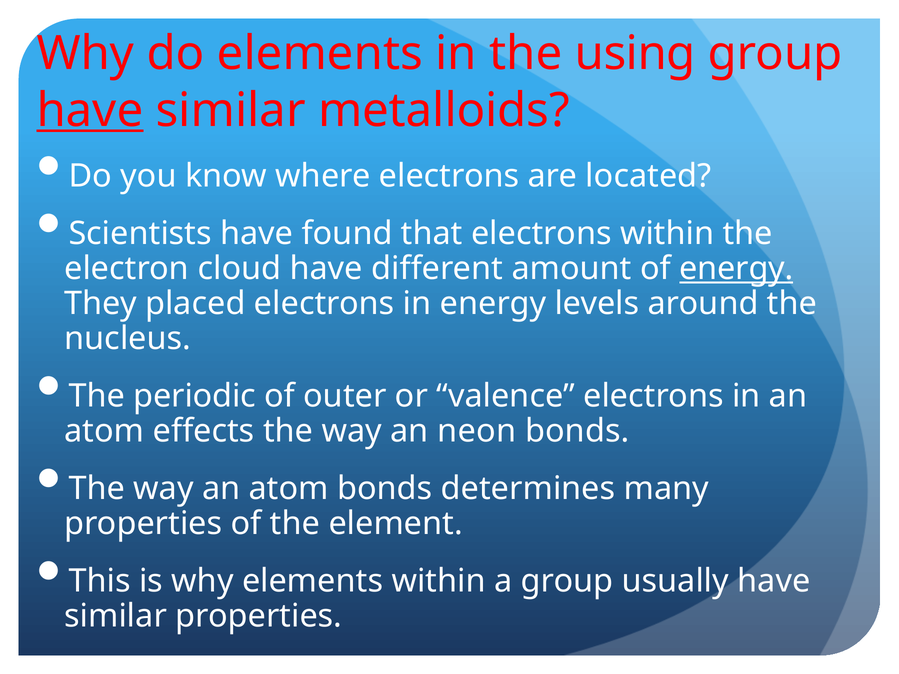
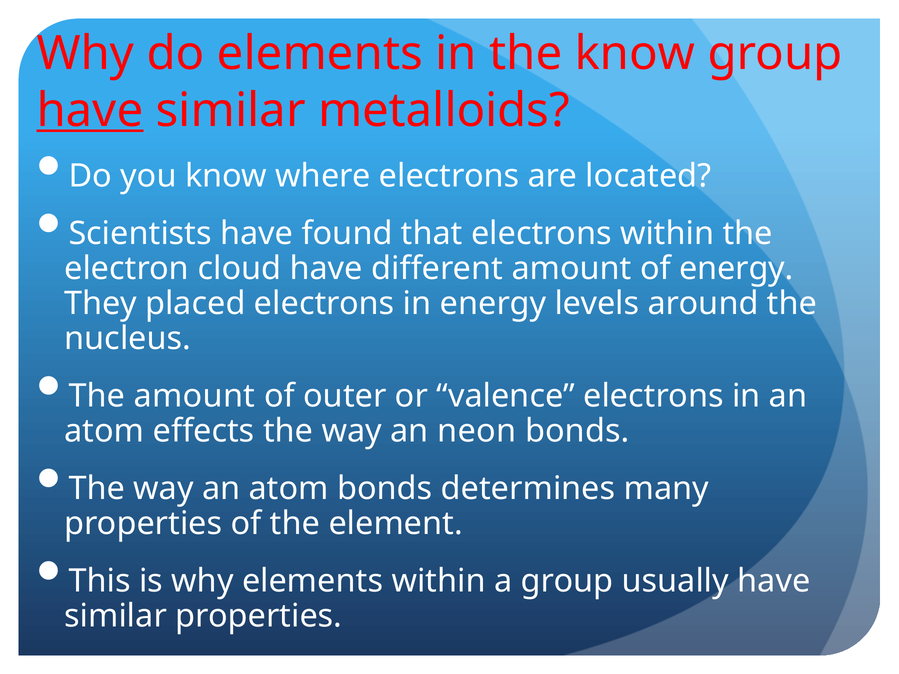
the using: using -> know (635, 53)
energy underline: present -> none (736, 268)
The periodic: periodic -> amount (194, 396)
